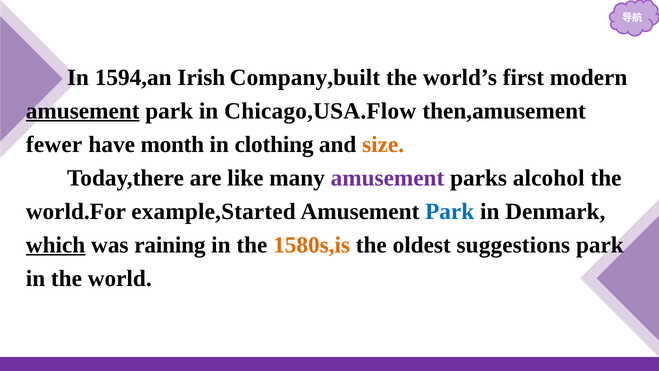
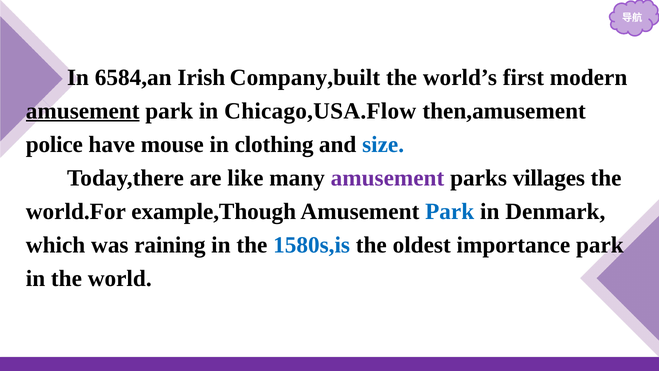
1594,an: 1594,an -> 6584,an (133, 77)
fewer: fewer -> police (54, 144)
month: month -> mouse (172, 144)
size colour: orange -> blue (383, 144)
alcohol: alcohol -> villages (549, 178)
example,Started: example,Started -> example,Though (214, 211)
which underline: present -> none (56, 245)
1580s,is colour: orange -> blue (312, 245)
suggestions: suggestions -> importance (513, 245)
